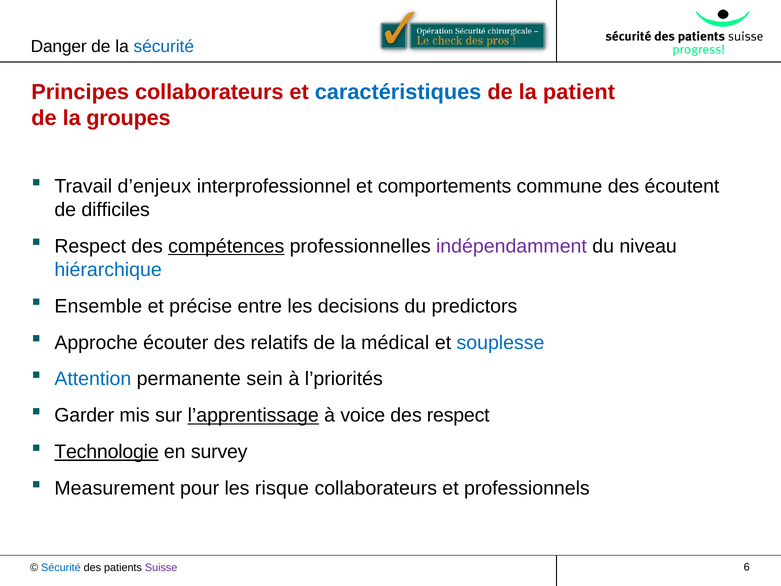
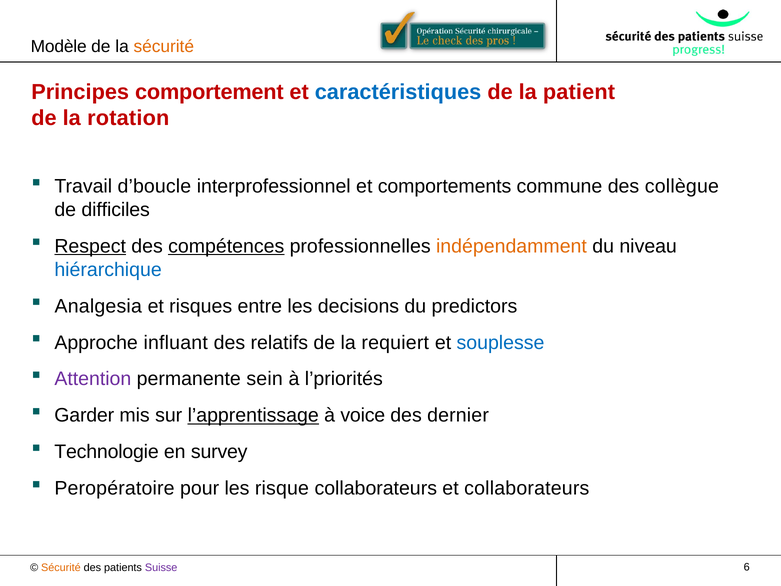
Danger: Danger -> Modèle (59, 46)
sécurité colour: blue -> orange (164, 46)
Principes collaborateurs: collaborateurs -> comportement (209, 92)
groupes: groupes -> rotation (128, 118)
d’enjeux: d’enjeux -> d’boucle (154, 186)
écoutent: écoutent -> collègue (682, 186)
Respect underline: none -> present (90, 246)
indépendamment colour: purple -> orange (511, 246)
Ensemble: Ensemble -> Analgesia (98, 306)
précise: précise -> risques (201, 306)
écouter: écouter -> influant (176, 342)
médical: médical -> requiert (395, 342)
Attention colour: blue -> purple (93, 379)
des respect: respect -> dernier (458, 415)
Technologie underline: present -> none (107, 452)
Measurement: Measurement -> Peropératoire (114, 488)
et professionnels: professionnels -> collaborateurs (527, 488)
Sécurité colour: blue -> orange (61, 567)
